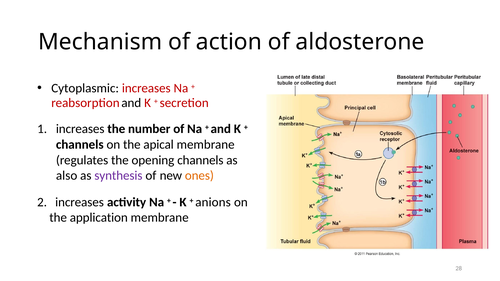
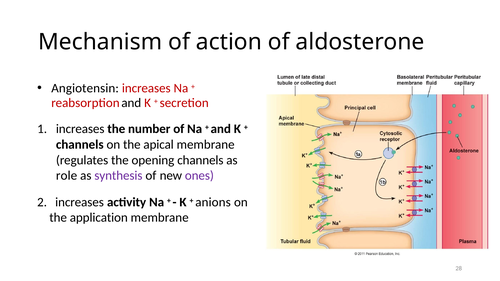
Cytoplasmic: Cytoplasmic -> Angiotensin (85, 88)
also: also -> role (67, 176)
ones colour: orange -> purple (199, 176)
